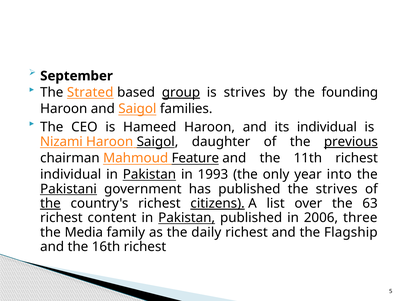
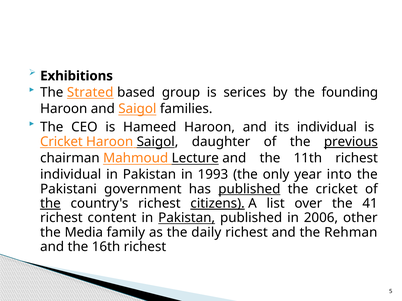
September: September -> Exhibitions (77, 76)
group underline: present -> none (181, 93)
is strives: strives -> serices (245, 93)
Nizami: Nizami -> Cricket (61, 142)
Feature: Feature -> Lecture (195, 158)
Pakistan underline: present -> none (149, 175)
Pakistani underline: present -> none (68, 189)
published underline: none -> present (249, 189)
the strives: strives -> cricket (337, 189)
63: 63 -> 41 (370, 204)
three: three -> other (360, 218)
Flagship: Flagship -> Rehman (351, 233)
